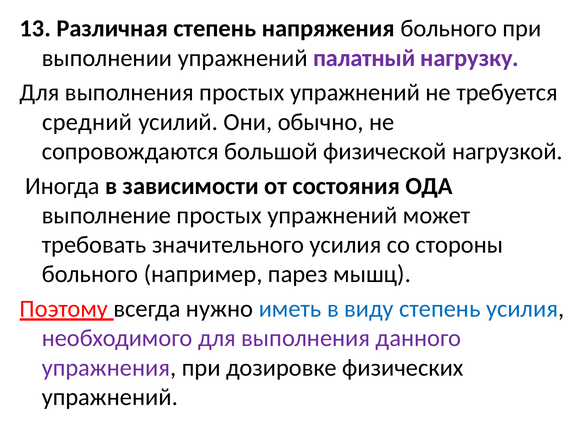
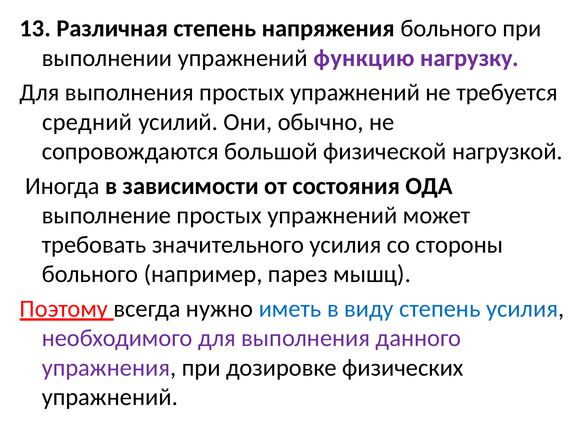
палатный: палатный -> функцию (364, 58)
